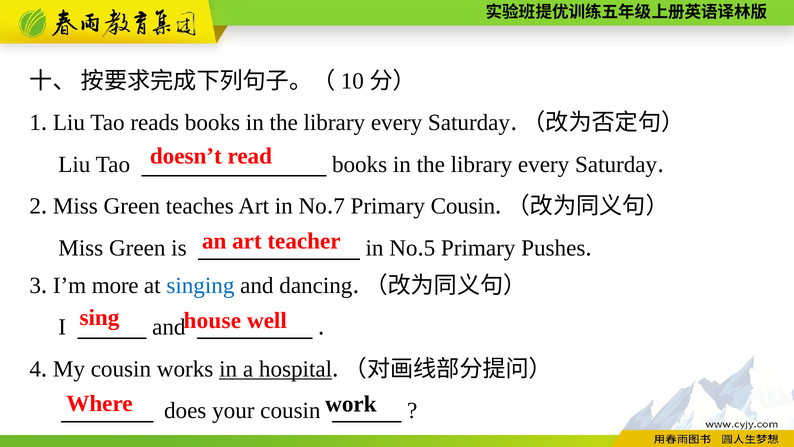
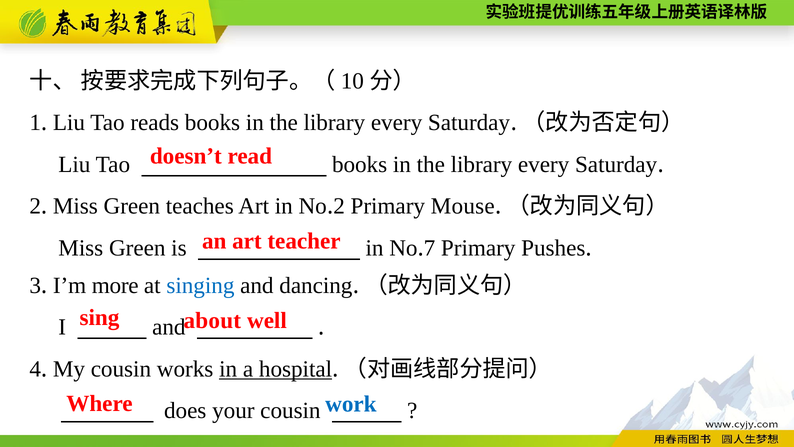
7: 7 -> 2 (339, 206)
Primary Cousin: Cousin -> Mouse (463, 206)
5: 5 -> 7 (429, 248)
house: house -> about (212, 320)
work colour: black -> blue (351, 404)
